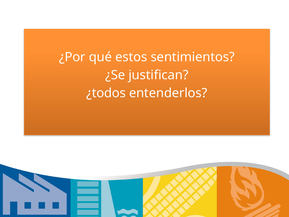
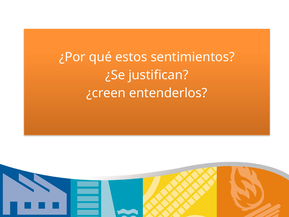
¿todos: ¿todos -> ¿creen (106, 93)
